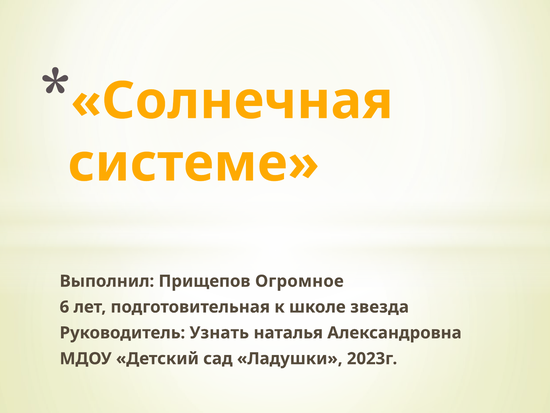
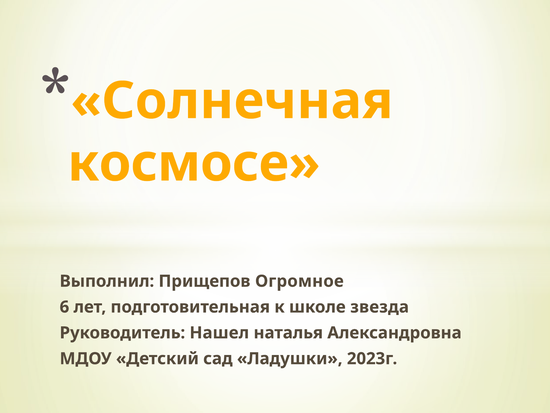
системе: системе -> космосе (194, 163)
Узнать: Узнать -> Нашел (219, 332)
